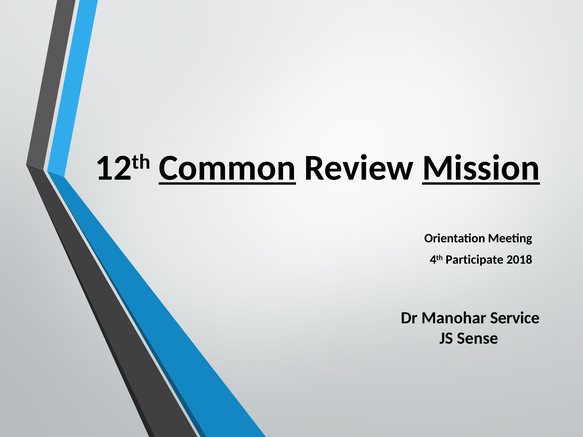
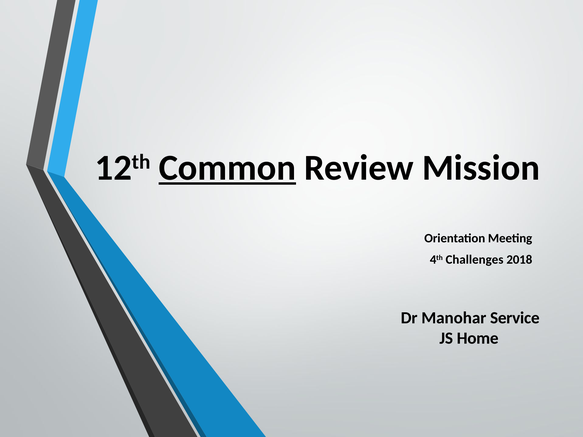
Mission underline: present -> none (481, 168)
Participate: Participate -> Challenges (475, 260)
Sense: Sense -> Home (478, 338)
